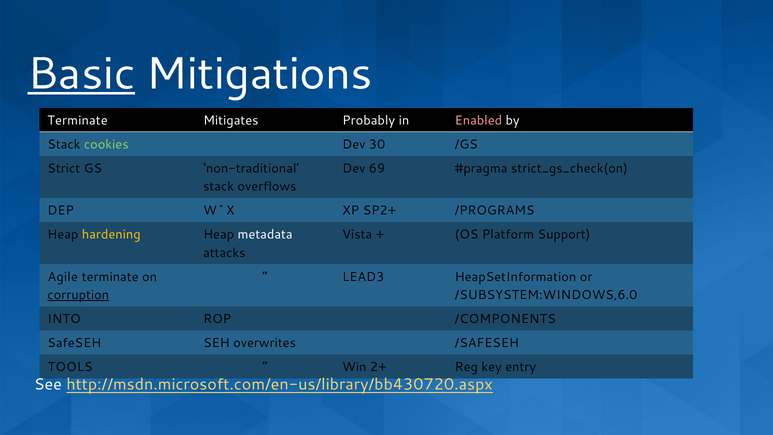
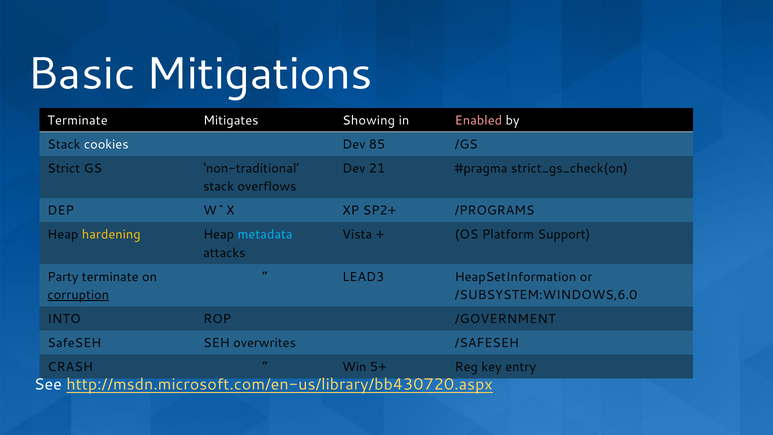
Basic underline: present -> none (82, 74)
Probably: Probably -> Showing (369, 120)
cookies colour: light green -> white (106, 144)
30: 30 -> 85 (377, 144)
69: 69 -> 21 (377, 168)
metadata colour: white -> light blue (265, 235)
Agile: Agile -> Party (63, 277)
/COMPONENTS: /COMPONENTS -> /GOVERNMENT (505, 319)
TOOLS: TOOLS -> CRASH (70, 367)
2+: 2+ -> 5+ (378, 367)
